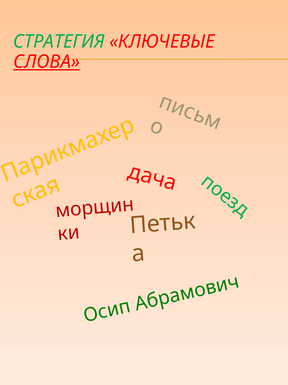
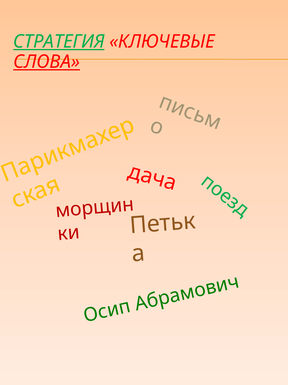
СТРАТЕГИЯ underline: none -> present (59, 41)
